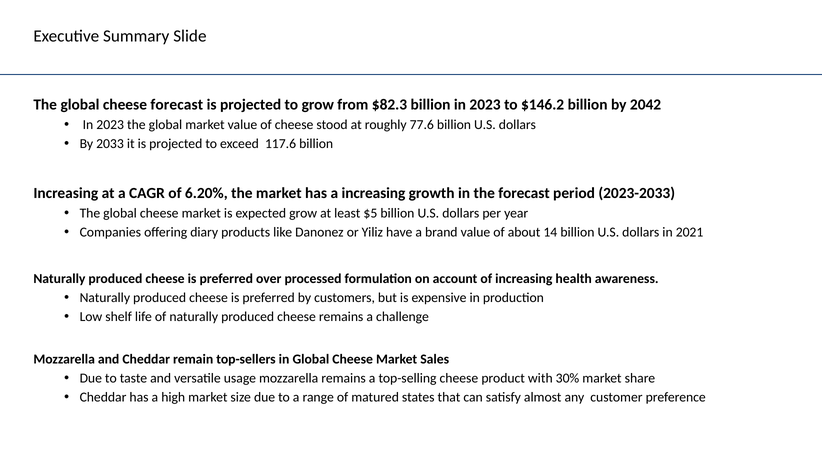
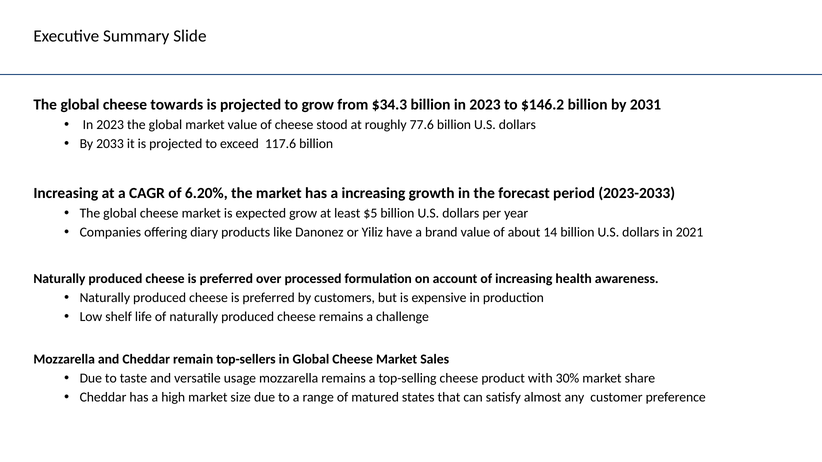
cheese forecast: forecast -> towards (177, 105)
$82.3: $82.3 -> $34.3 (389, 105)
2042: 2042 -> 2031 (646, 105)
